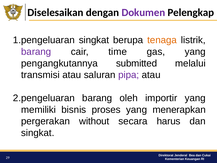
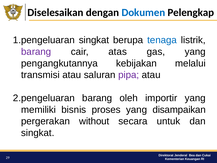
Dokumen colour: purple -> blue (143, 13)
tenaga colour: orange -> blue (162, 40)
time: time -> atas (118, 52)
submitted: submitted -> kebijakan (136, 63)
menerapkan: menerapkan -> disampaikan (179, 110)
harus: harus -> untuk (169, 121)
